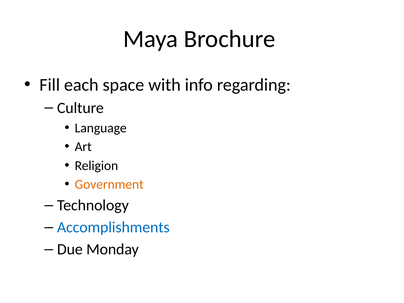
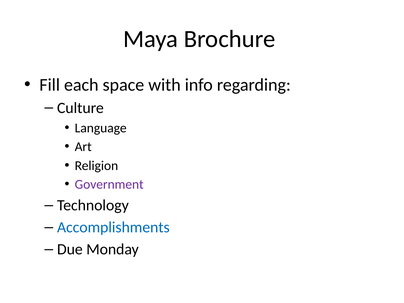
Government colour: orange -> purple (109, 185)
